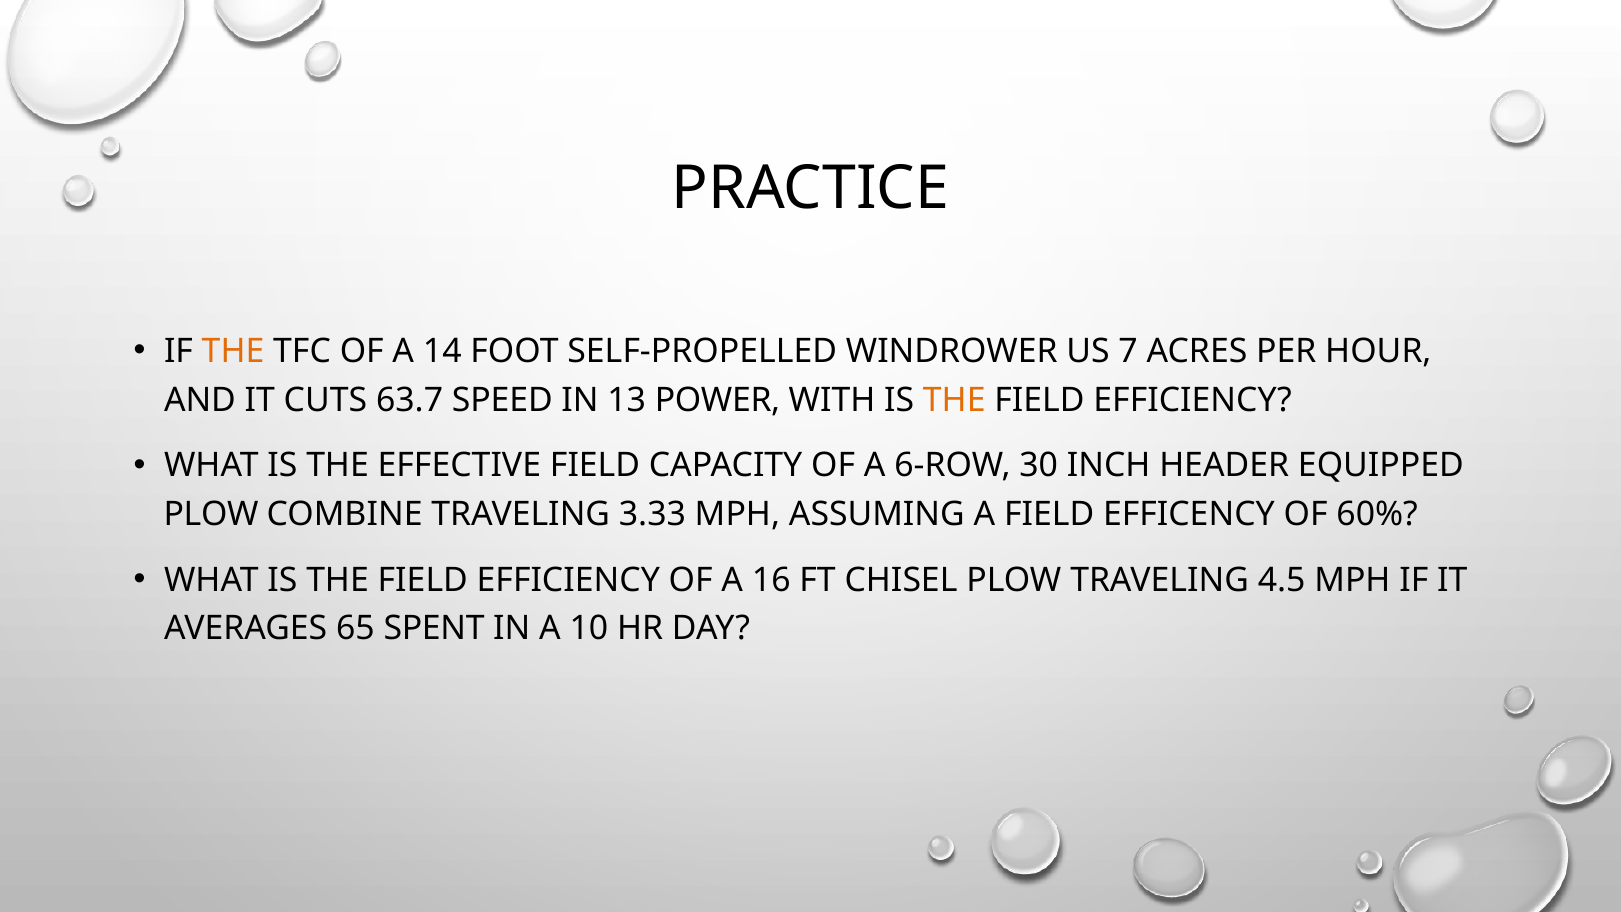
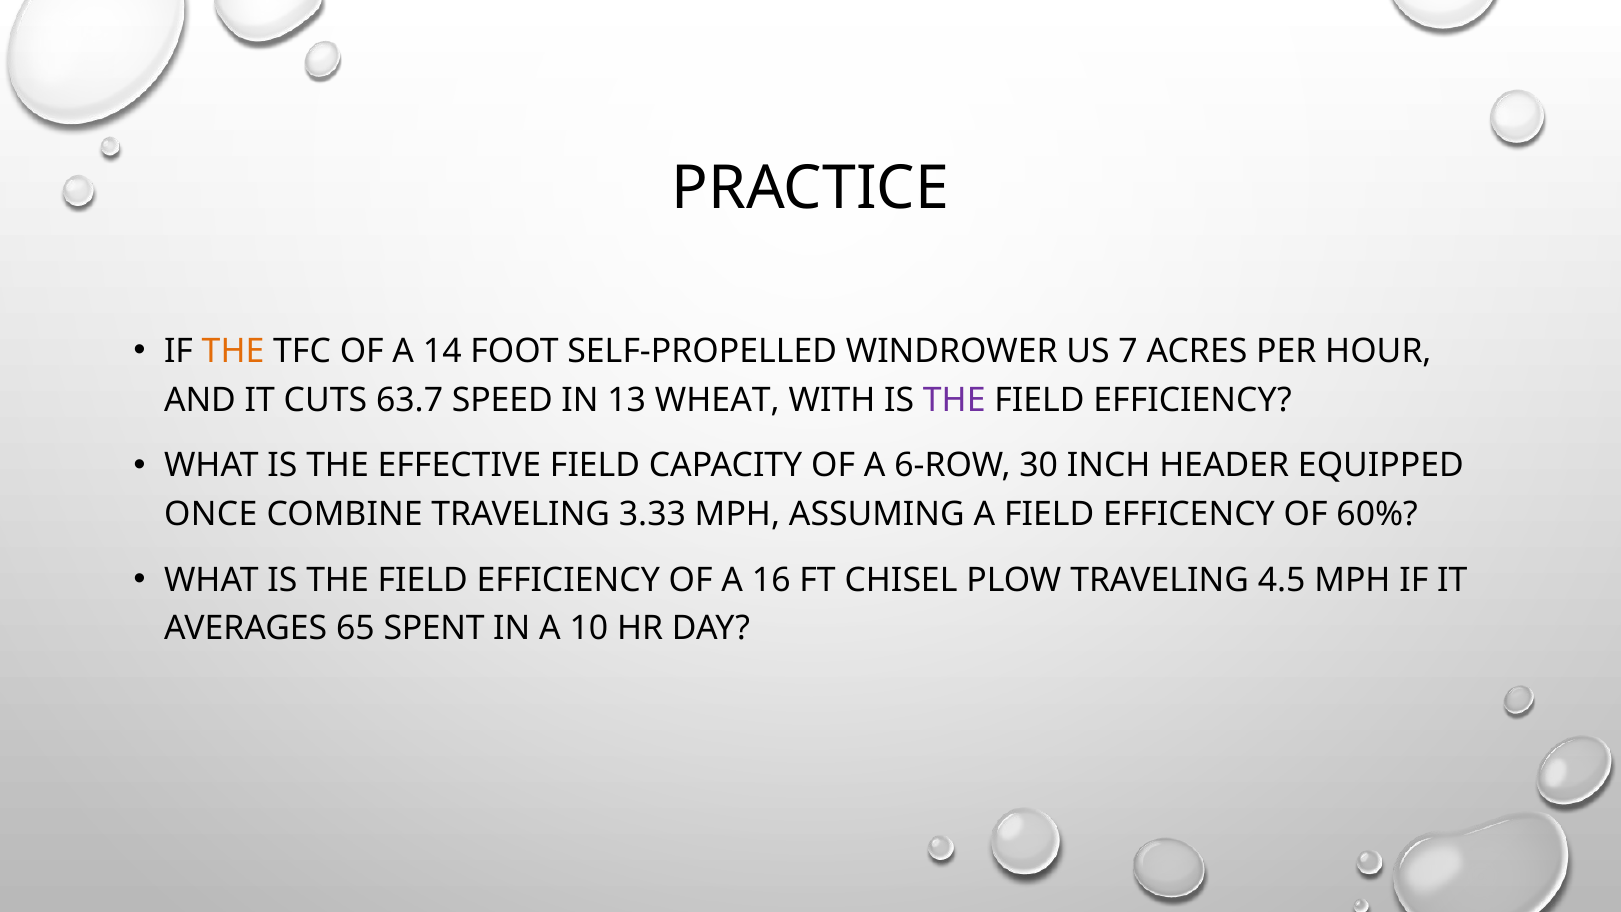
POWER: POWER -> WHEAT (717, 400)
THE colour: orange -> purple (954, 400)
PLOW: PLOW -> ONCE (211, 514)
